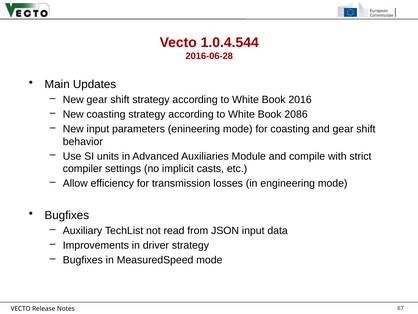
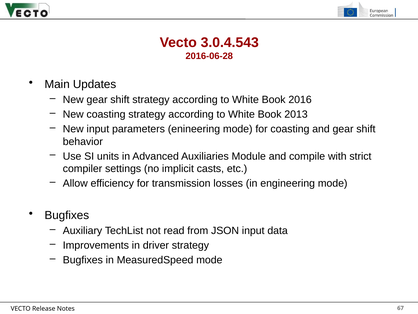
1.0.4.544: 1.0.4.544 -> 3.0.4.543 (230, 42)
2086: 2086 -> 2013 (296, 114)
